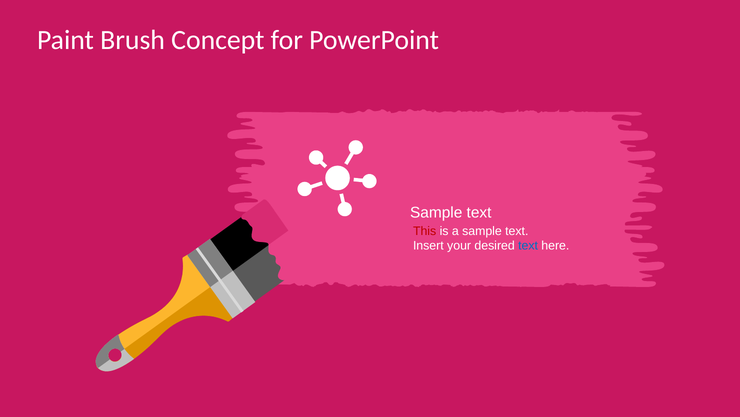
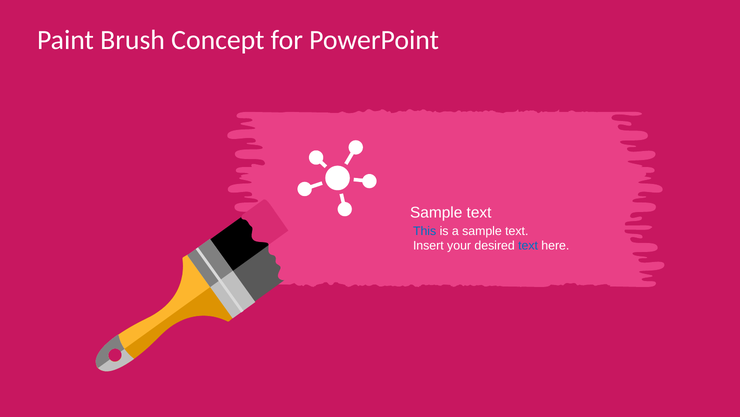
This colour: red -> blue (425, 231)
